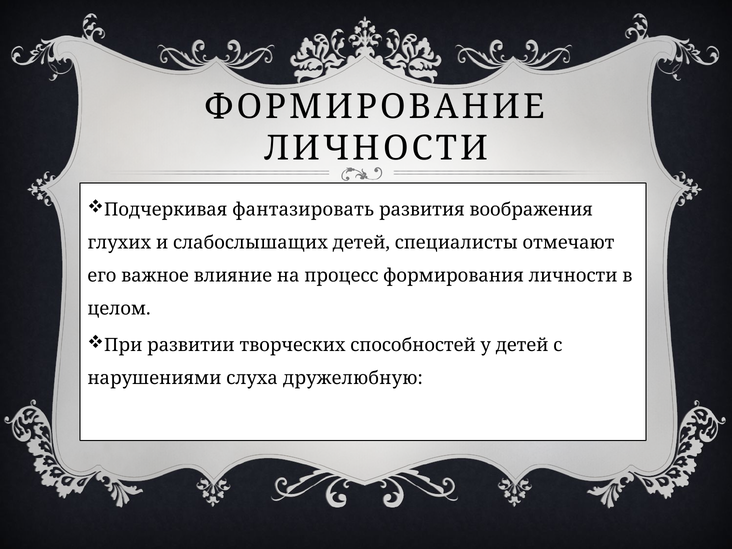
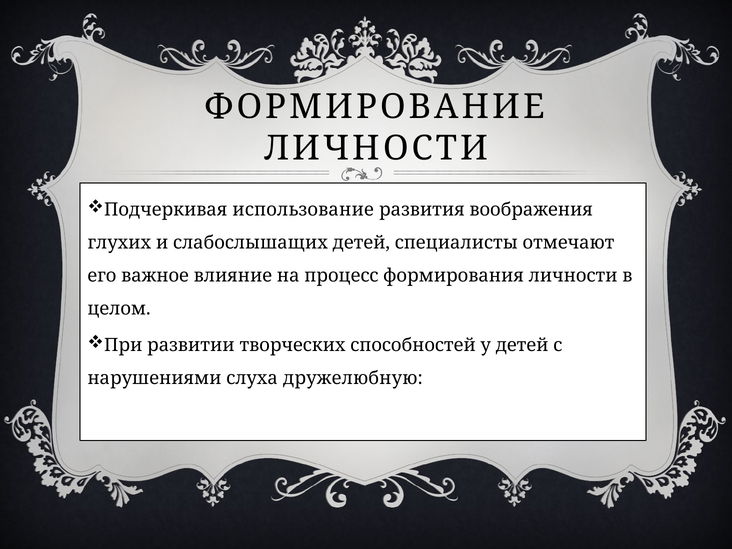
фантазировать: фантазировать -> использование (303, 210)
